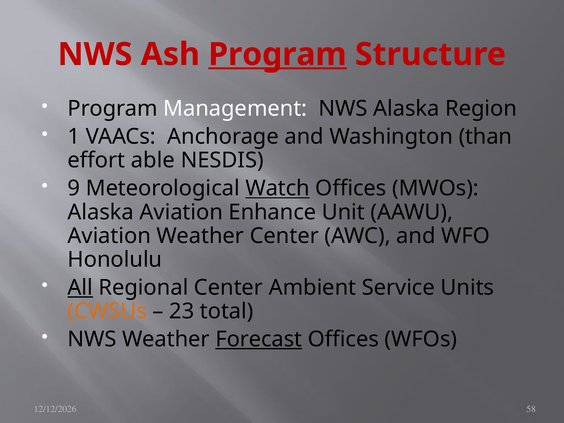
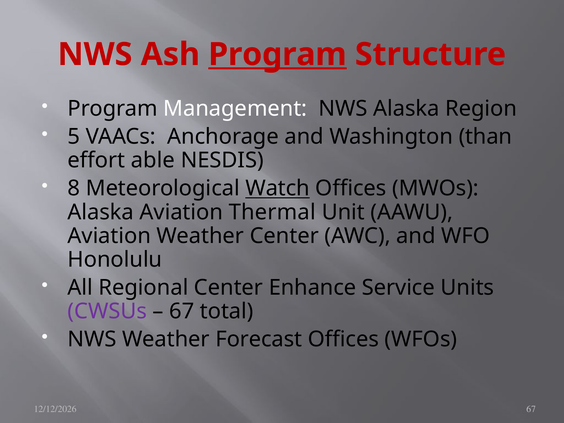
1: 1 -> 5 (74, 137)
9: 9 -> 8 (74, 188)
Enhance: Enhance -> Thermal (272, 212)
All underline: present -> none (80, 288)
Ambient: Ambient -> Enhance (312, 288)
CWSUs colour: orange -> purple (107, 311)
23: 23 -> 67 (182, 311)
Forecast underline: present -> none (259, 339)
58: 58 -> 67 (531, 409)
